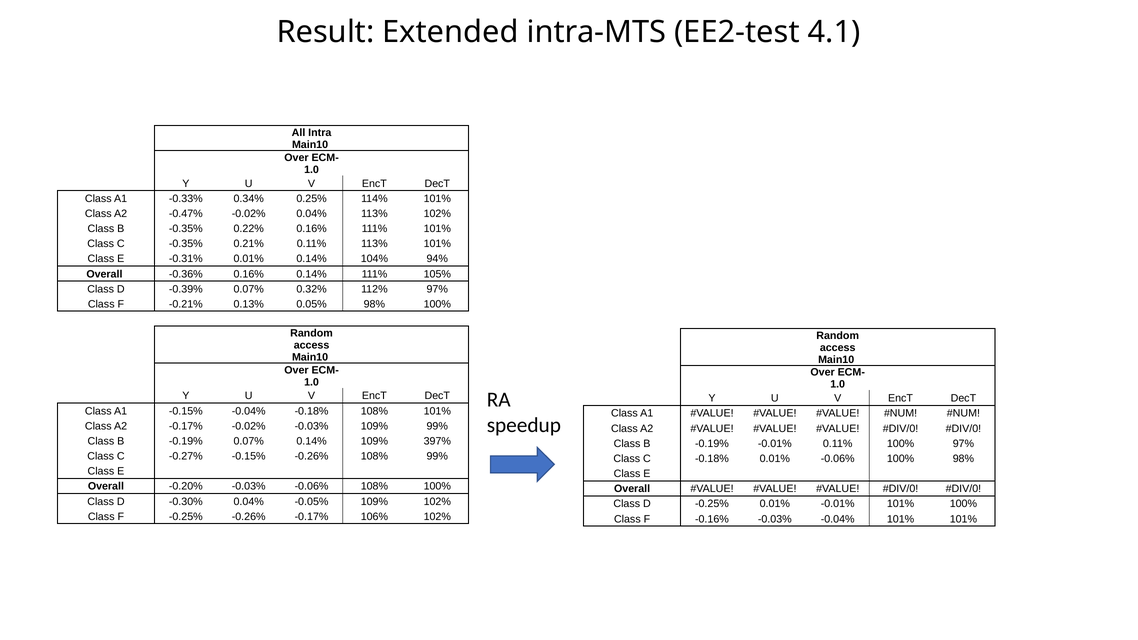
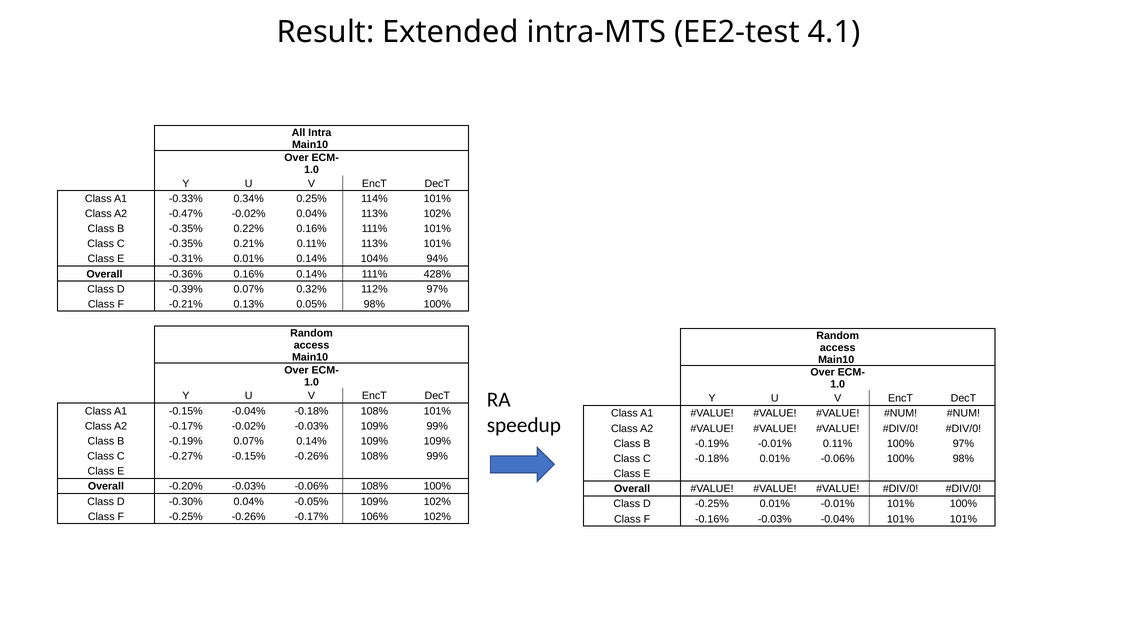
105%: 105% -> 428% (437, 274)
109% 397%: 397% -> 109% (437, 441)
